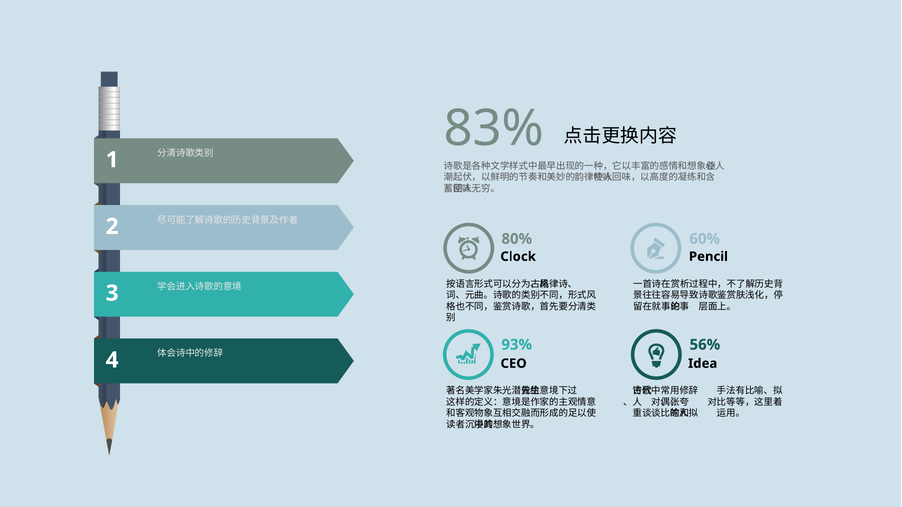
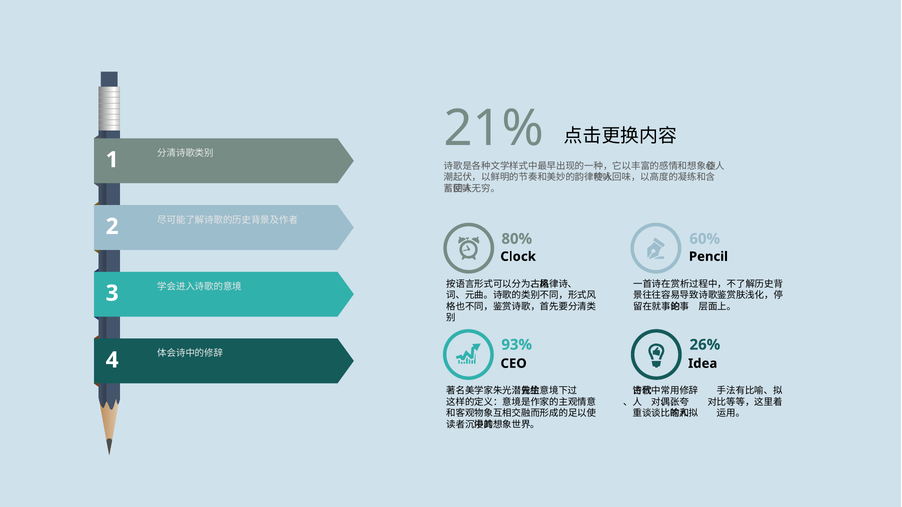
83%: 83% -> 21% (494, 129)
56%: 56% -> 26% (705, 345)
